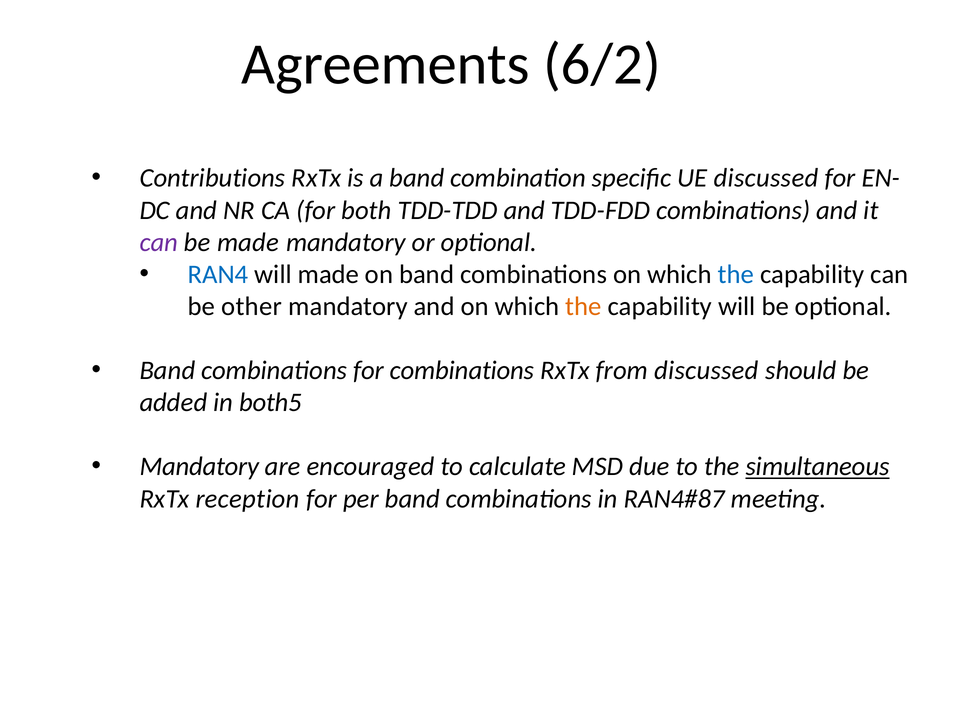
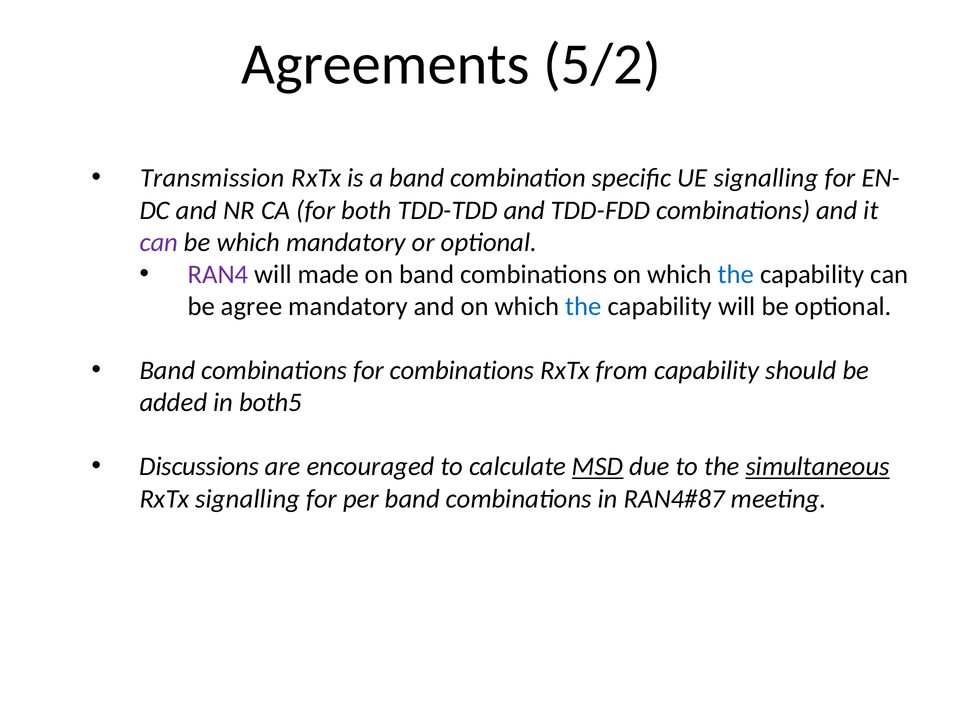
6/2: 6/2 -> 5/2 (602, 64)
Contributions: Contributions -> Transmission (212, 178)
UE discussed: discussed -> signalling (766, 178)
be made: made -> which (248, 242)
RAN4 colour: blue -> purple (218, 274)
other: other -> agree (252, 306)
the colour: orange -> blue (584, 306)
from discussed: discussed -> capability (707, 370)
Mandatory: Mandatory -> Discussions (199, 467)
MSD underline: none -> present (598, 467)
RxTx reception: reception -> signalling (248, 499)
